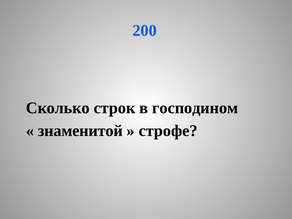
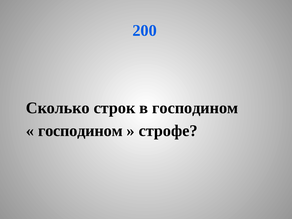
знаменитой: знаменитой -> господином (80, 131)
